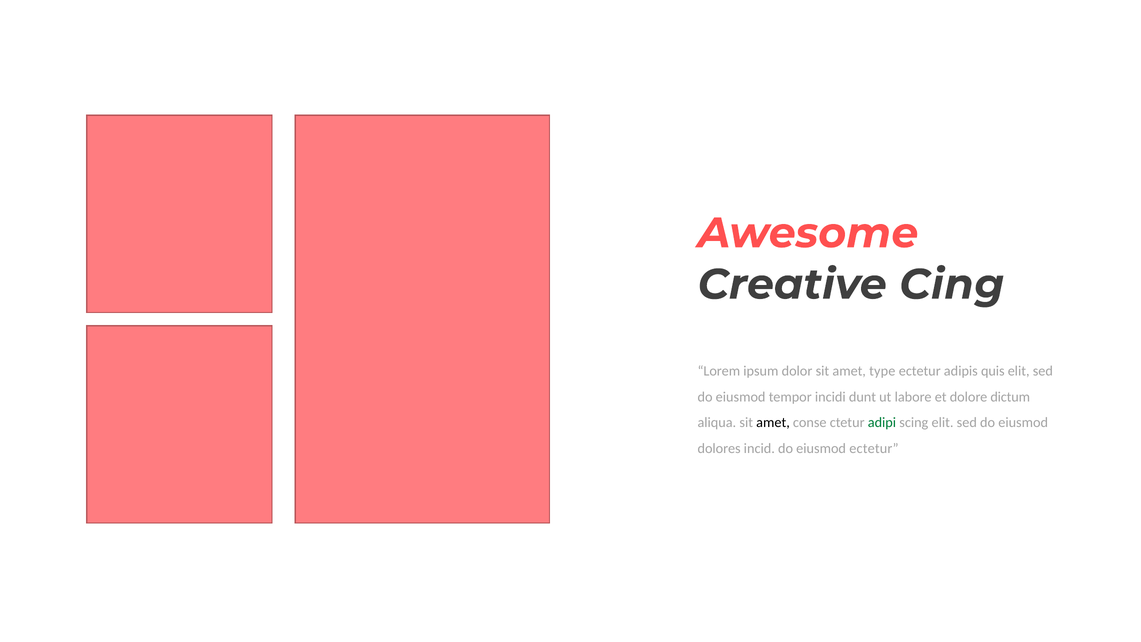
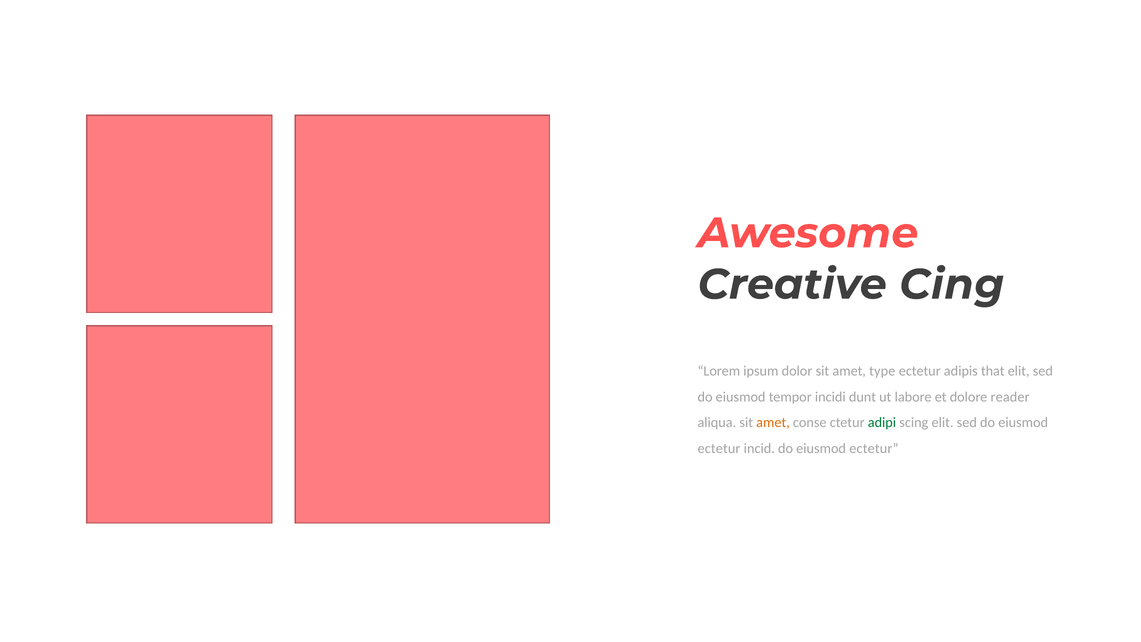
quis: quis -> that (993, 371)
dictum: dictum -> reader (1010, 397)
amet colour: black -> orange (773, 423)
dolores: dolores -> ectetur (719, 448)
